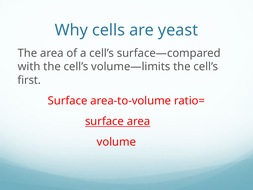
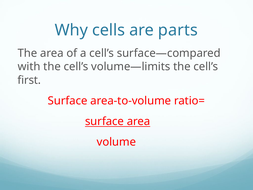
yeast: yeast -> parts (178, 30)
